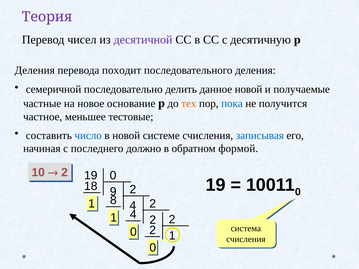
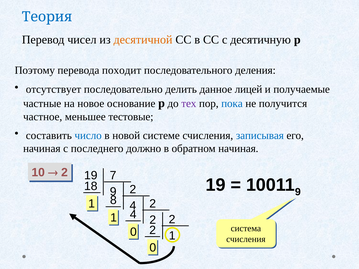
Теория colour: purple -> blue (47, 17)
десятичной colour: purple -> orange (143, 40)
Деления: Деления -> Поэтому (35, 70)
семеричной: семеричной -> отсутствует (54, 89)
данное новой: новой -> лицей (249, 89)
тех colour: orange -> purple (189, 104)
обратном формой: формой -> начиная (238, 149)
19 0: 0 -> 7 (113, 176)
0: 0 -> 9 (298, 192)
